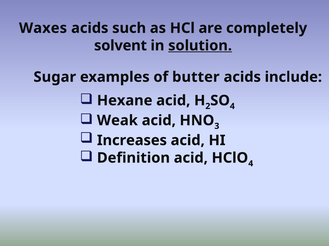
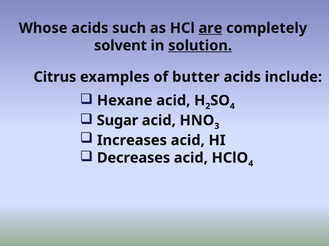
Waxes: Waxes -> Whose (43, 28)
are underline: none -> present (210, 28)
Sugar: Sugar -> Citrus (55, 77)
Weak: Weak -> Sugar (117, 121)
Definition: Definition -> Decreases (134, 158)
